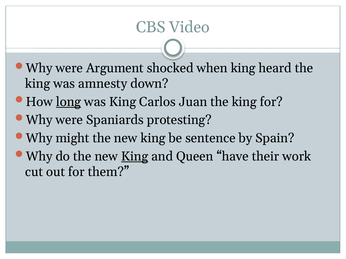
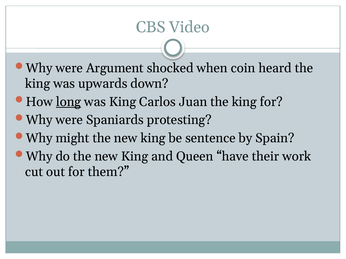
when king: king -> coin (243, 68)
amnesty: amnesty -> upwards (103, 84)
King underline: present -> none (135, 157)
